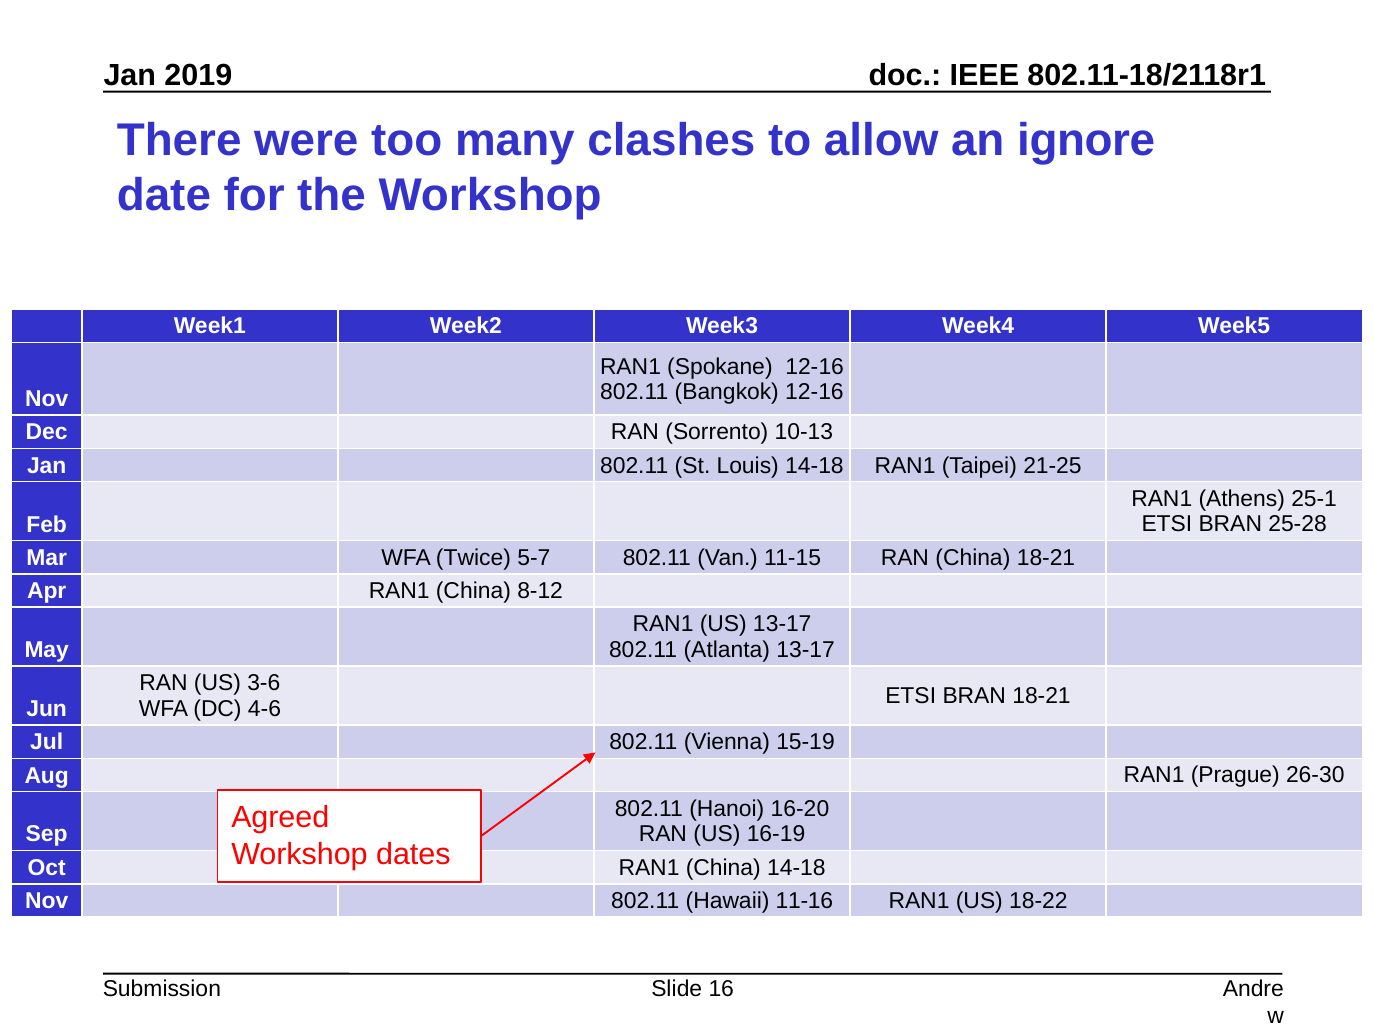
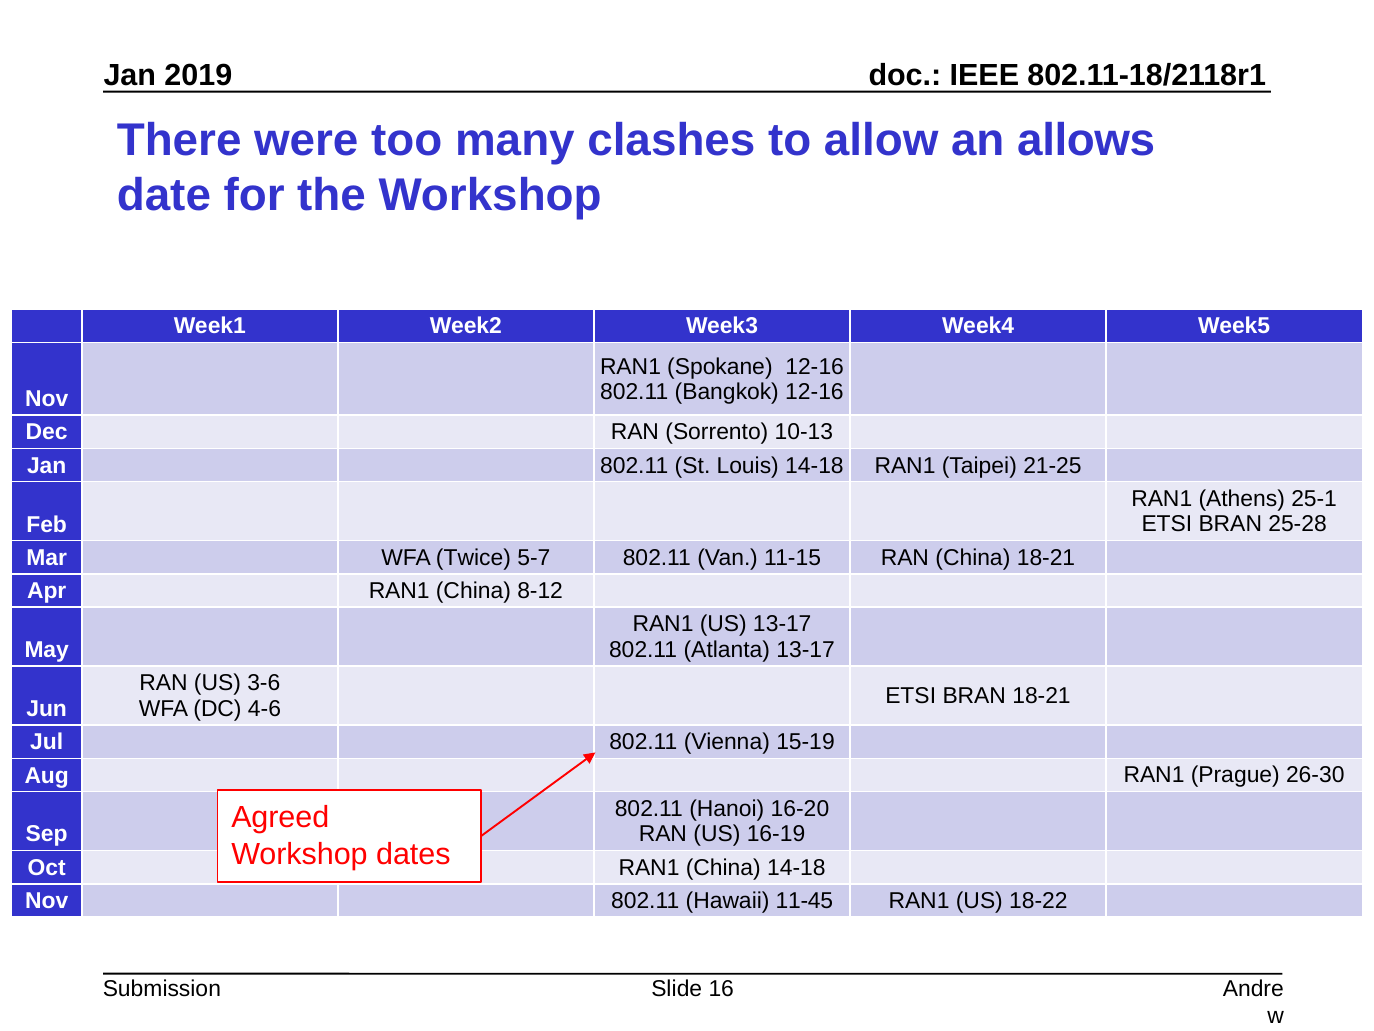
ignore: ignore -> allows (1086, 141)
11-16: 11-16 -> 11-45 (804, 900)
